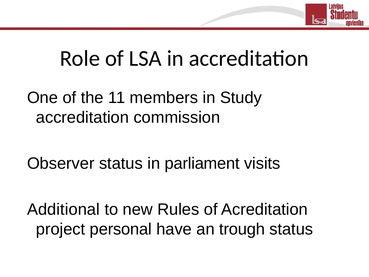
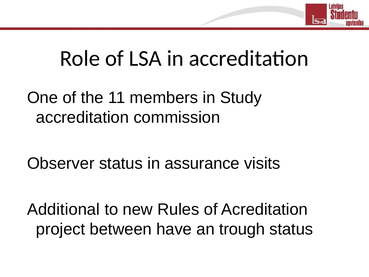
parliament: parliament -> assurance (202, 163)
personal: personal -> between (121, 229)
